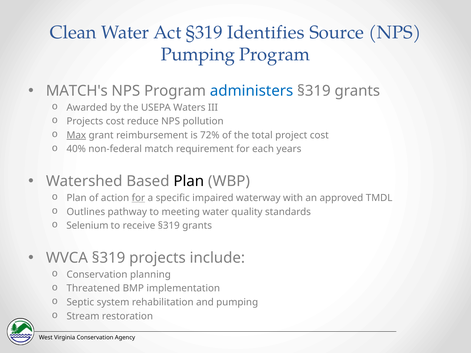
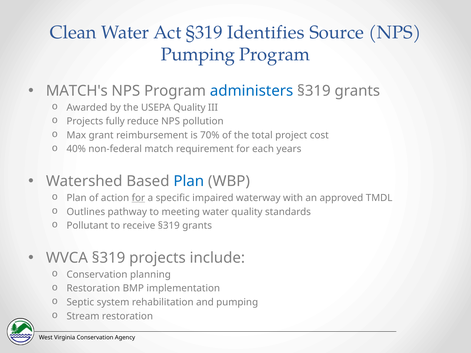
USEPA Waters: Waters -> Quality (189, 108)
Projects cost: cost -> fully (115, 121)
Max underline: present -> none (76, 135)
72%: 72% -> 70% (210, 135)
Plan colour: black -> blue (189, 181)
Selenium: Selenium -> Pollutant (87, 226)
Threatened: Threatened -> Restoration (93, 289)
